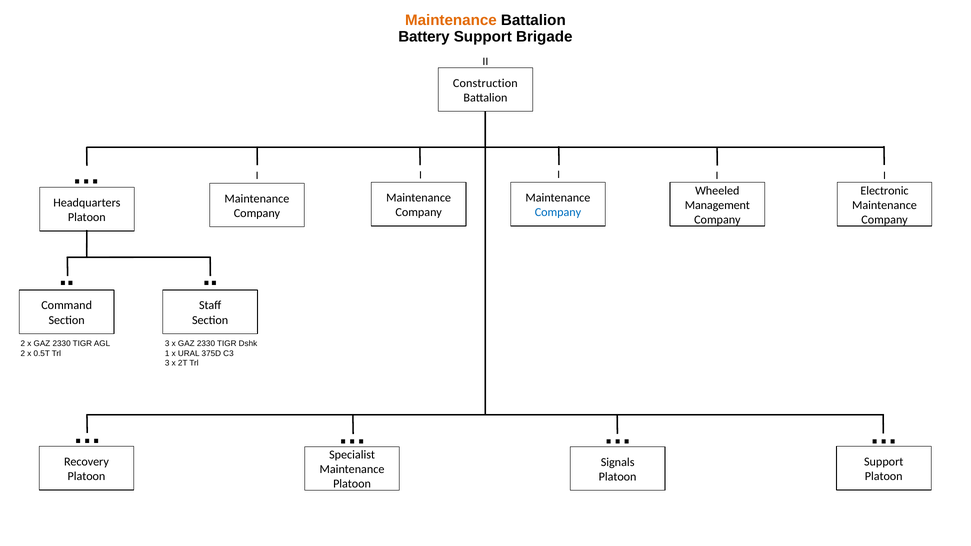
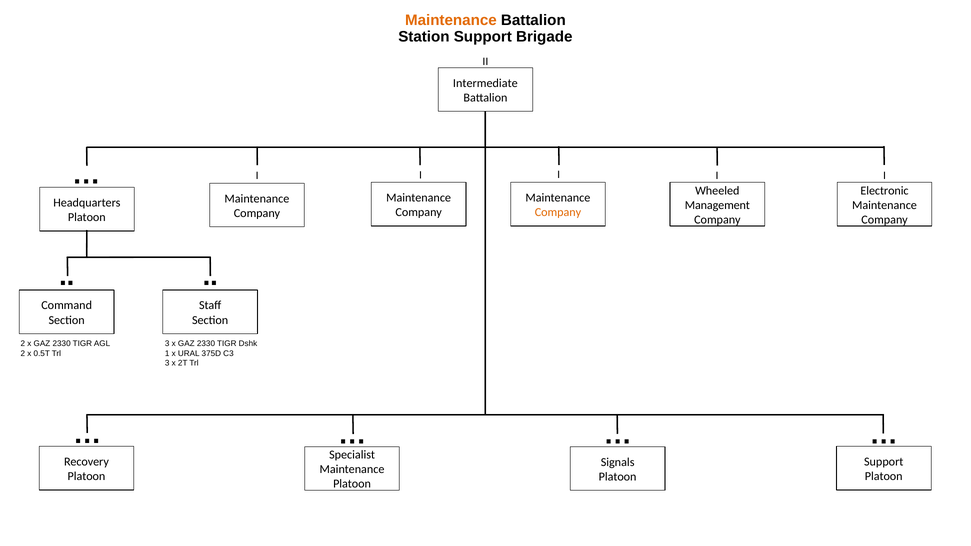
Battery: Battery -> Station (424, 37)
Construction: Construction -> Intermediate (485, 83)
Company colour: blue -> orange (558, 212)
